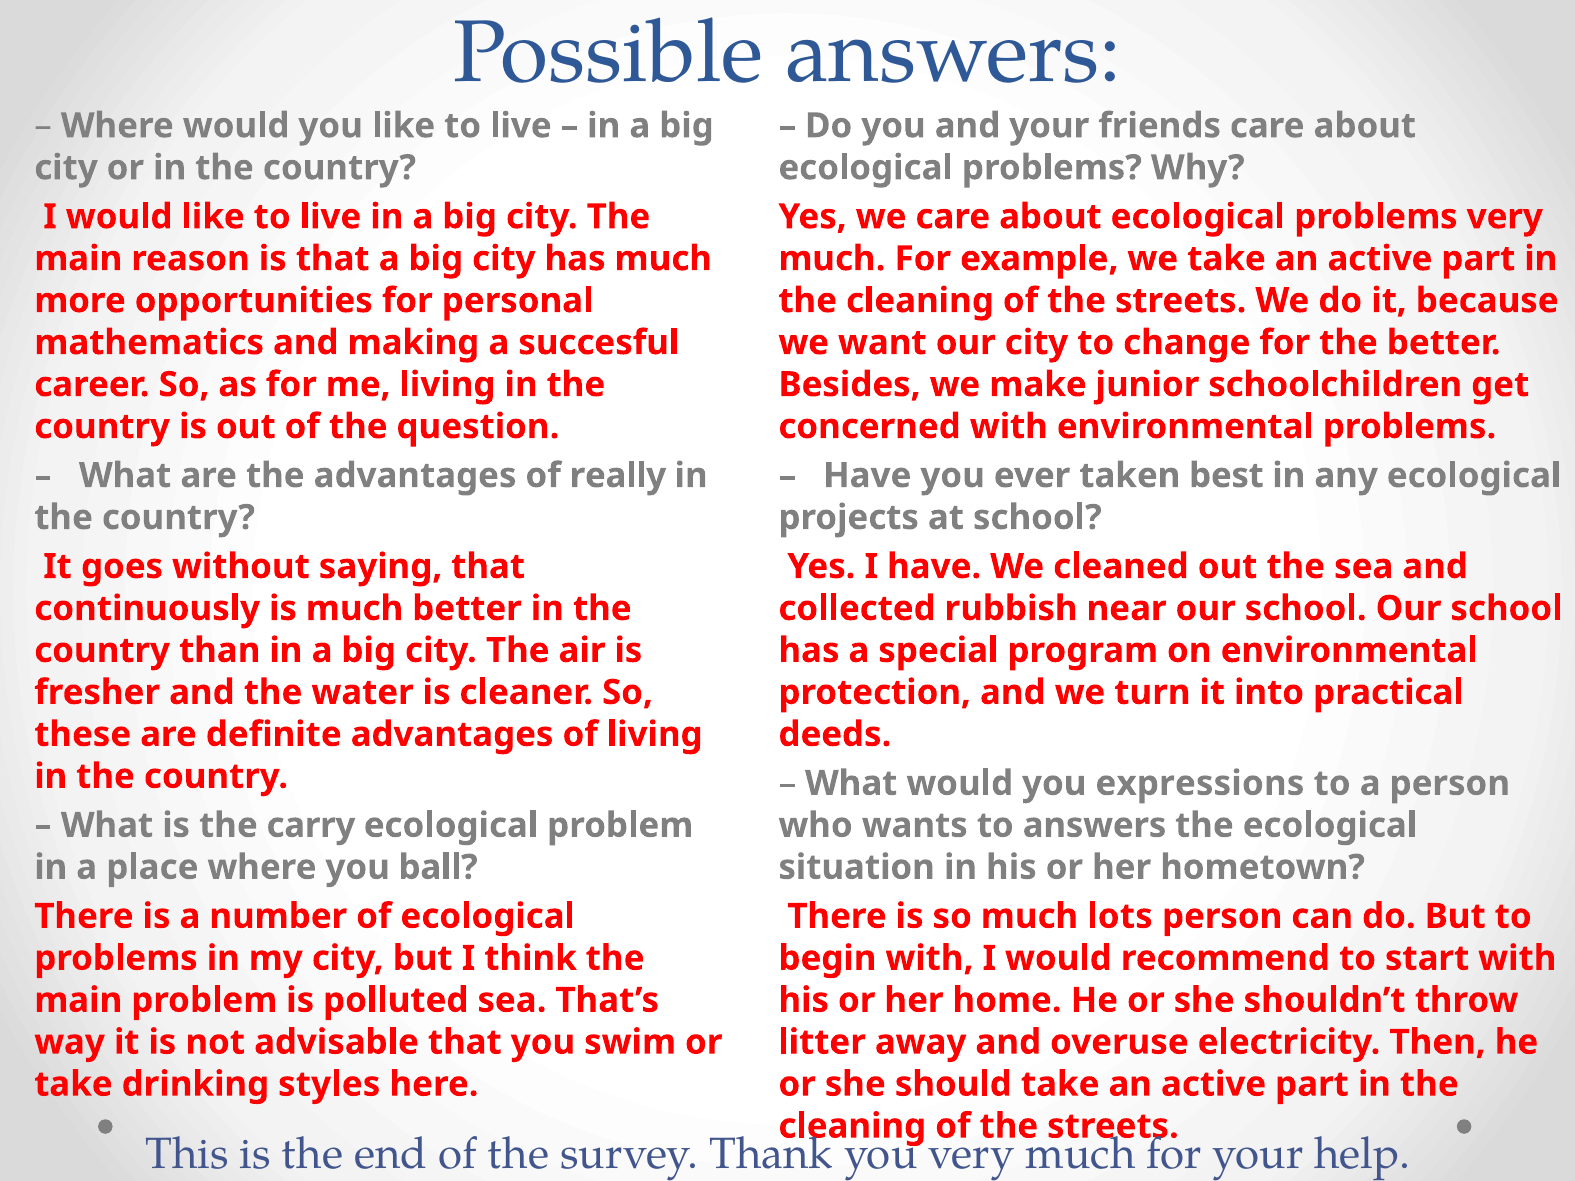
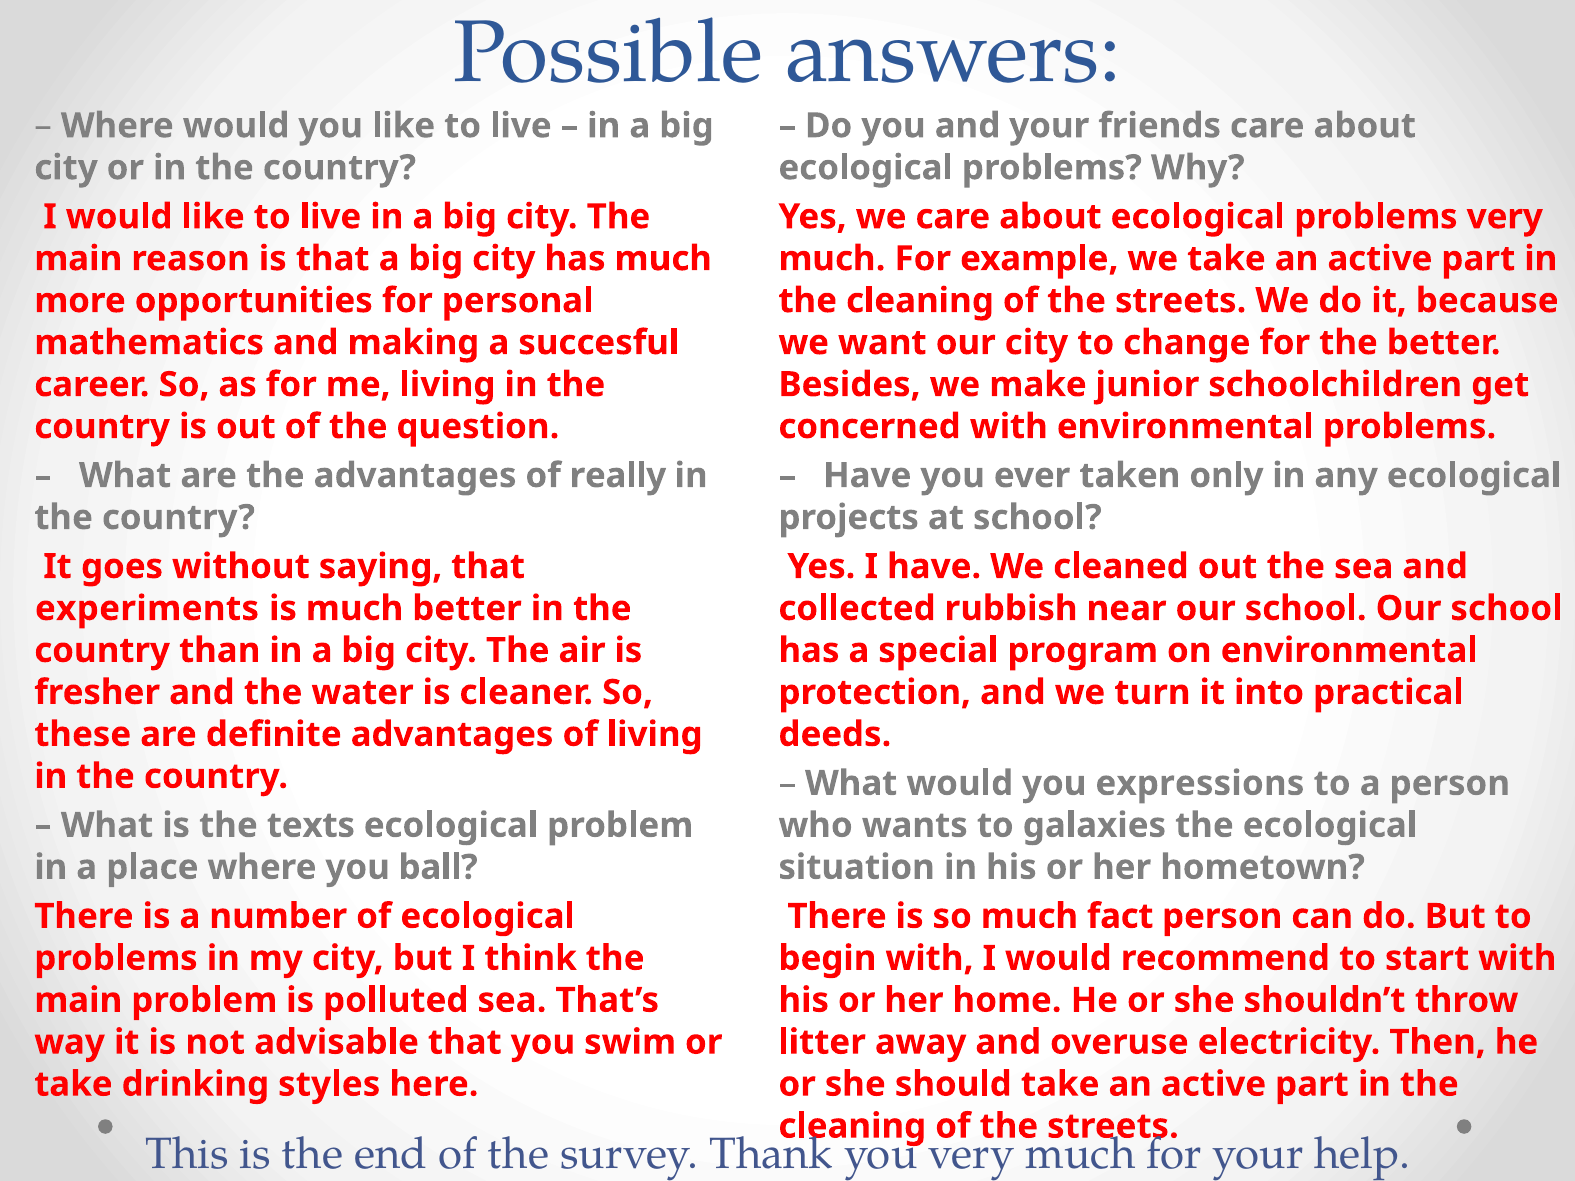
best: best -> only (1226, 476)
continuously: continuously -> experiments (147, 609)
carry: carry -> texts (311, 826)
to answers: answers -> galaxies (1094, 826)
lots: lots -> fact (1120, 916)
